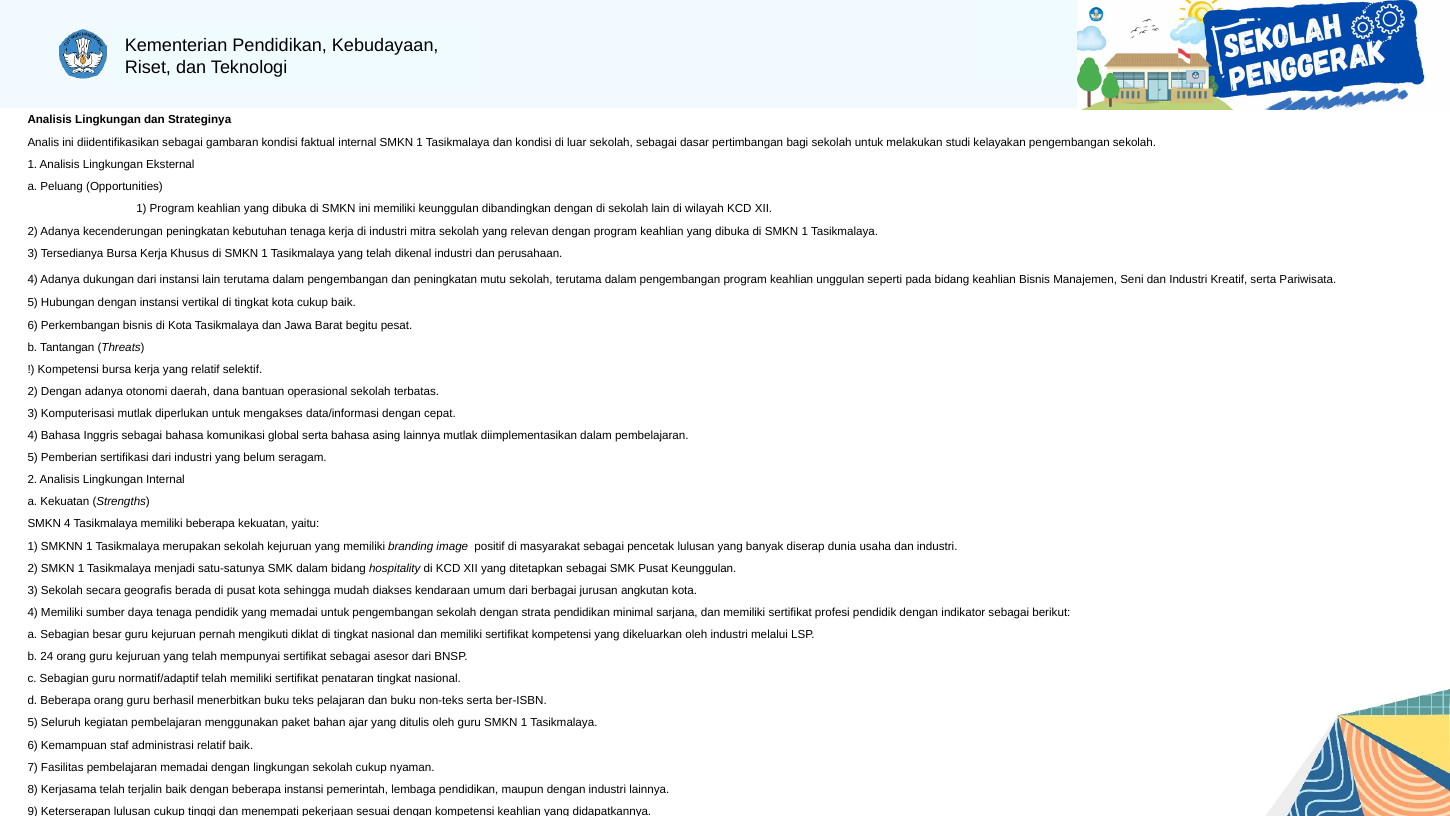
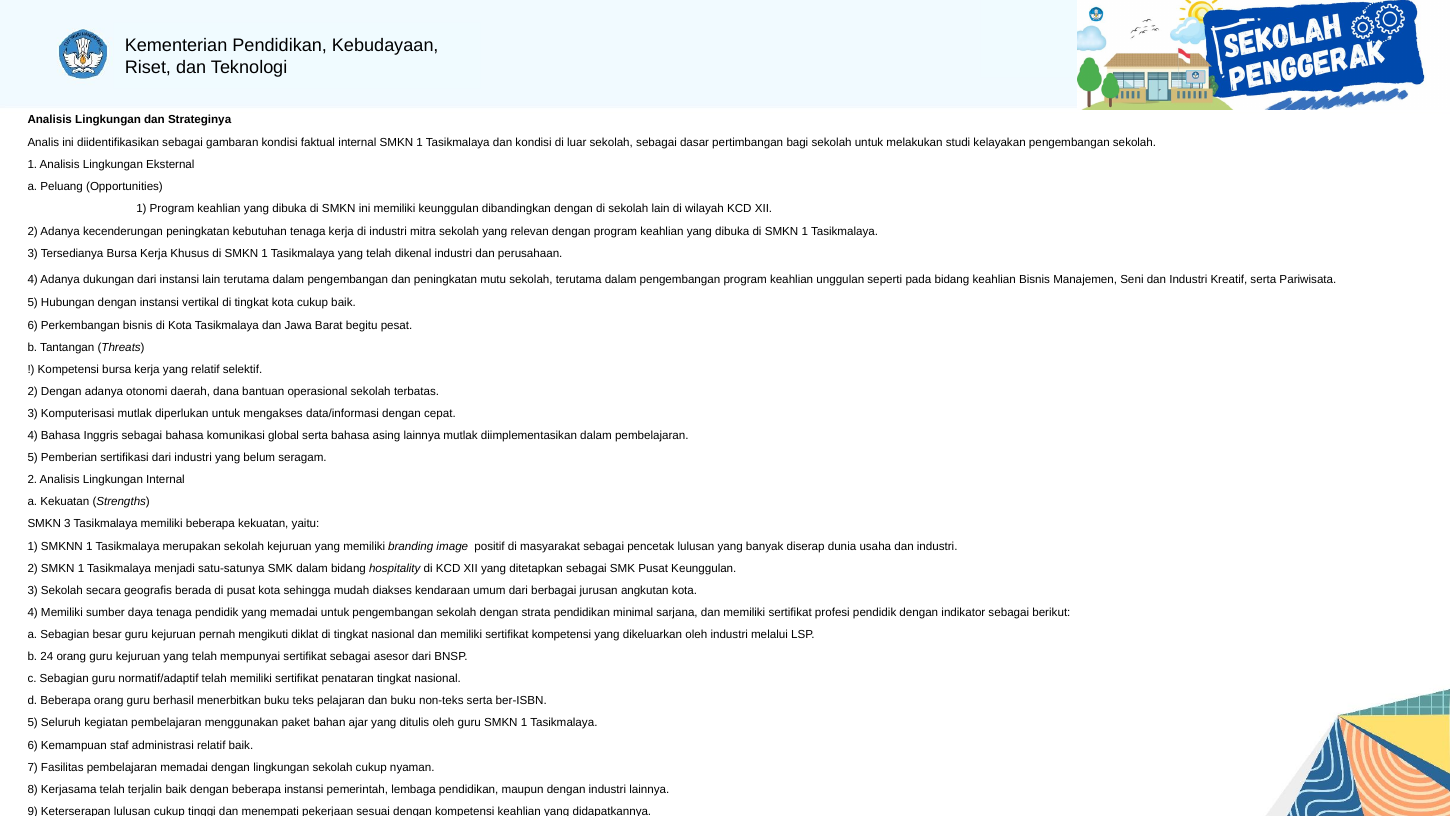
SMKN 4: 4 -> 3 (67, 524)
